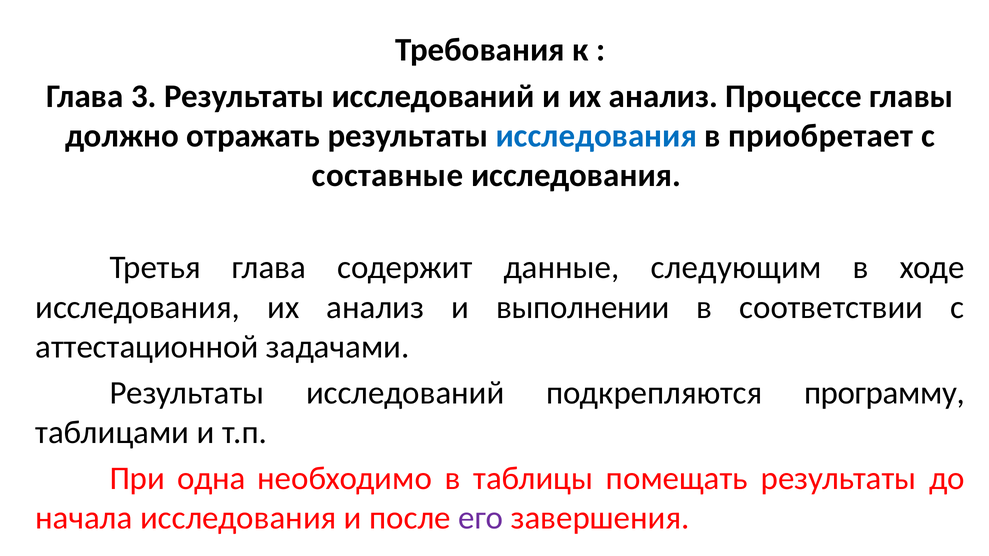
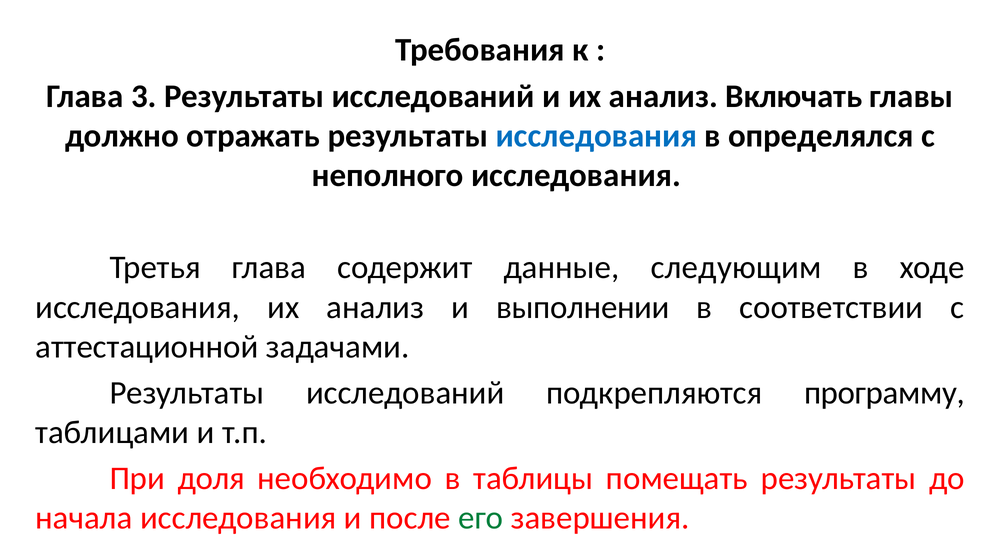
Процессе: Процессе -> Включать (794, 96)
приобретает: приобретает -> определялся (821, 136)
составные: составные -> неполного (388, 175)
одна: одна -> доля (211, 479)
его colour: purple -> green (481, 518)
